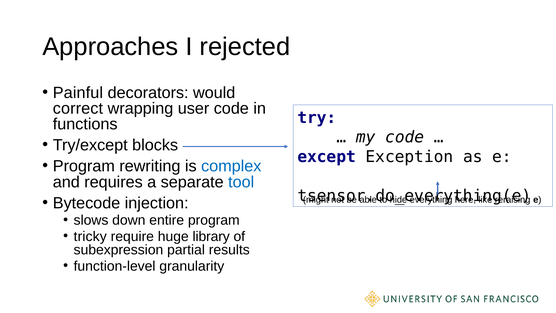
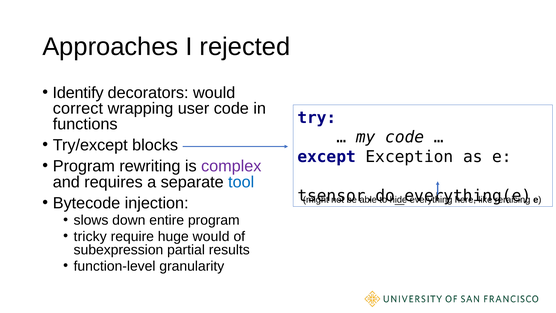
Painful: Painful -> Identify (78, 93)
complex colour: blue -> purple (231, 166)
huge library: library -> would (211, 236)
